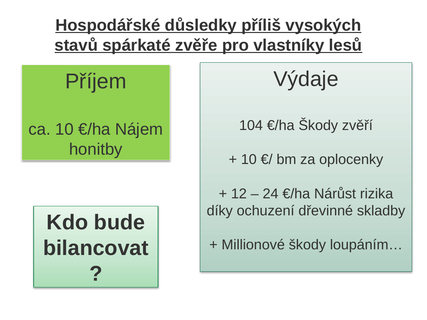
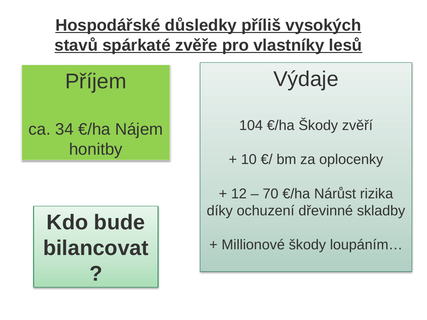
ca 10: 10 -> 34 (64, 129)
24: 24 -> 70 (271, 194)
